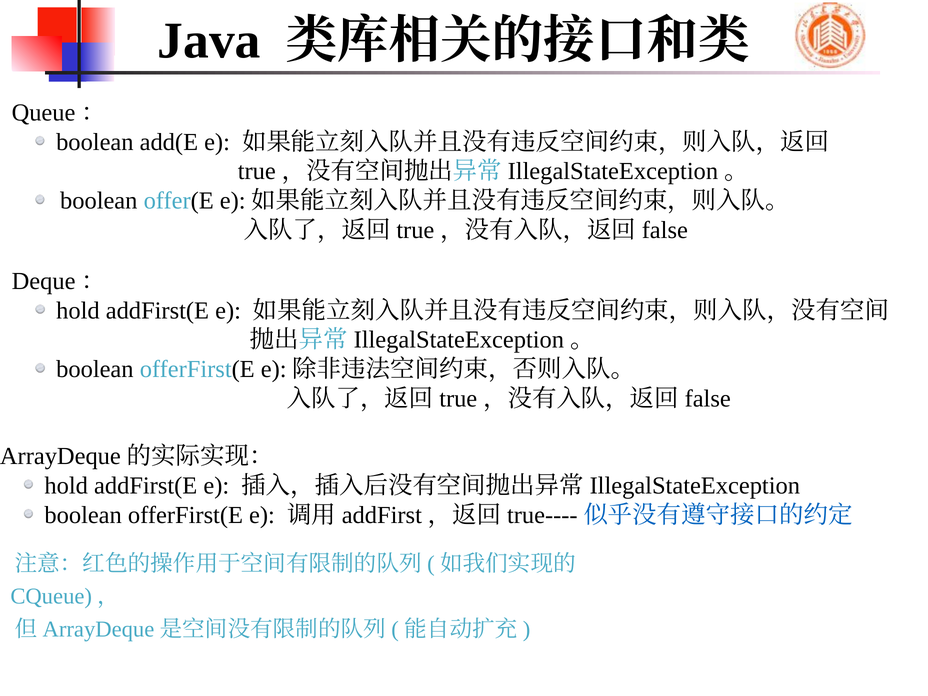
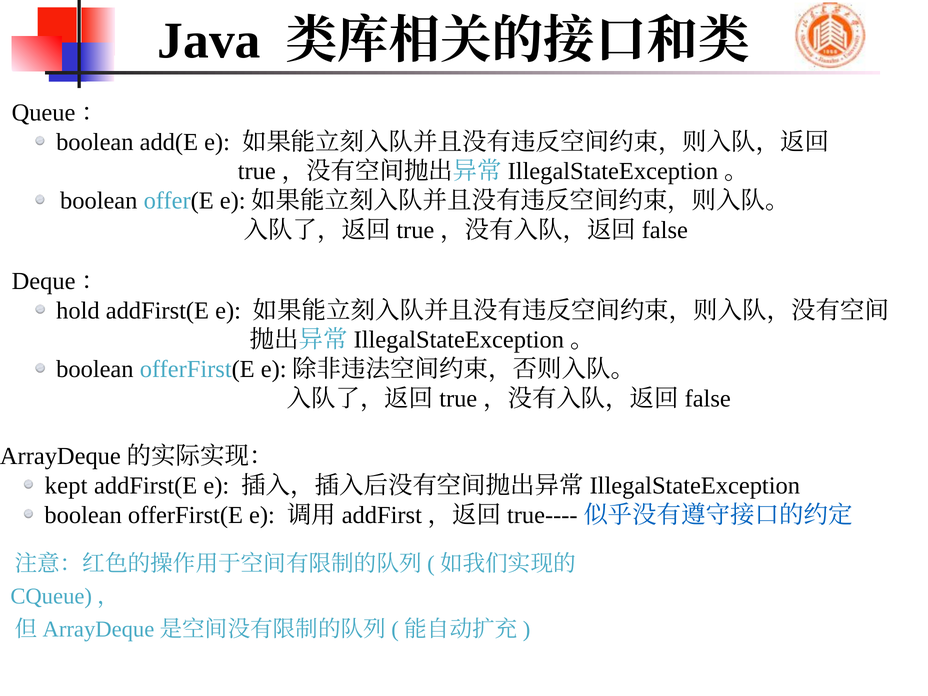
hold: hold -> kept (66, 486)
